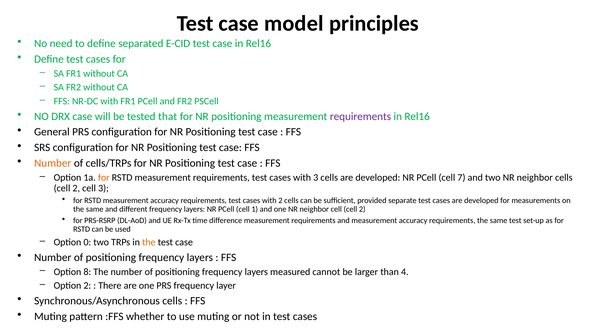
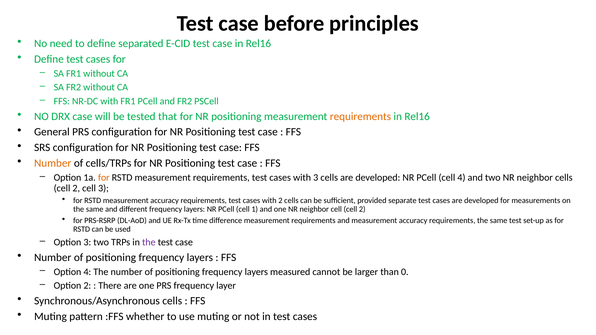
model: model -> before (294, 23)
requirements colour: purple -> orange (360, 116)
cell 7: 7 -> 4 (461, 178)
Option 0: 0 -> 3 (87, 243)
the colour: orange -> purple (149, 243)
Option 8: 8 -> 4 (87, 272)
4: 4 -> 0 (405, 272)
